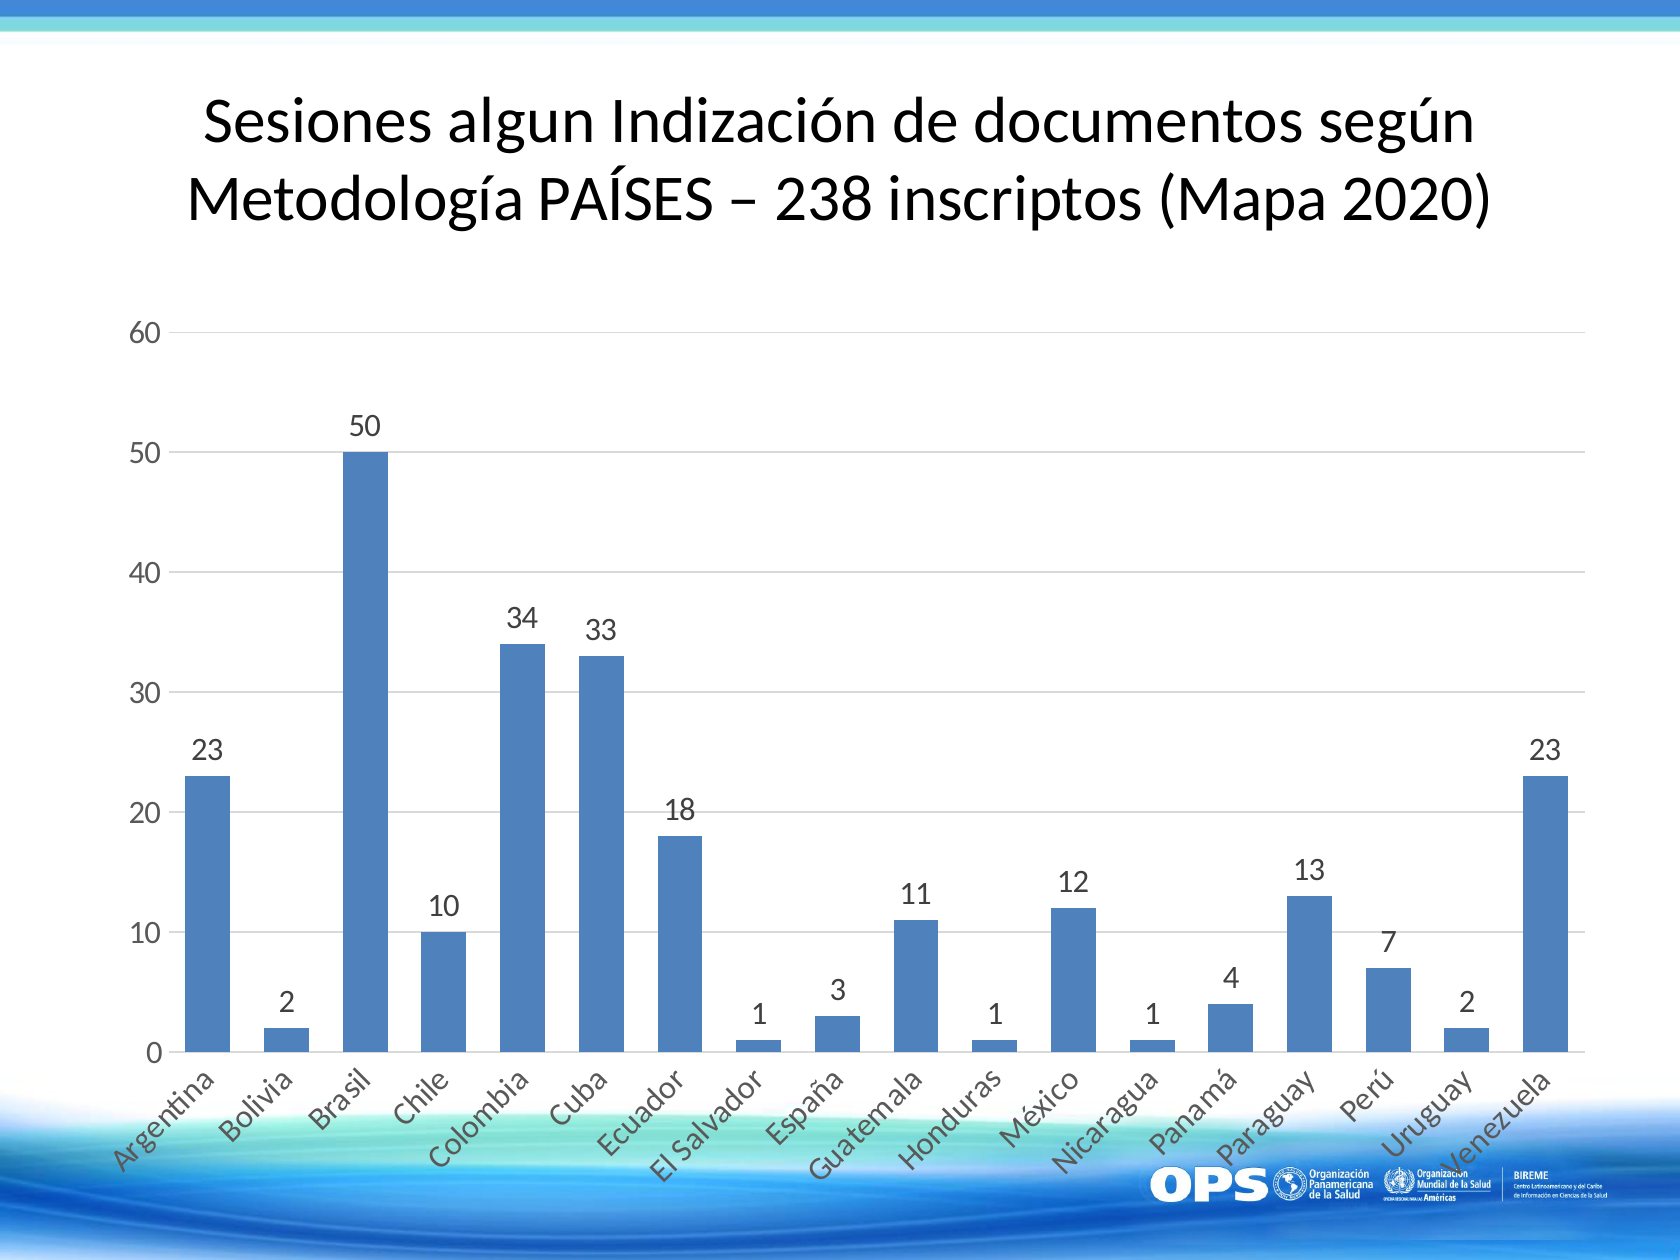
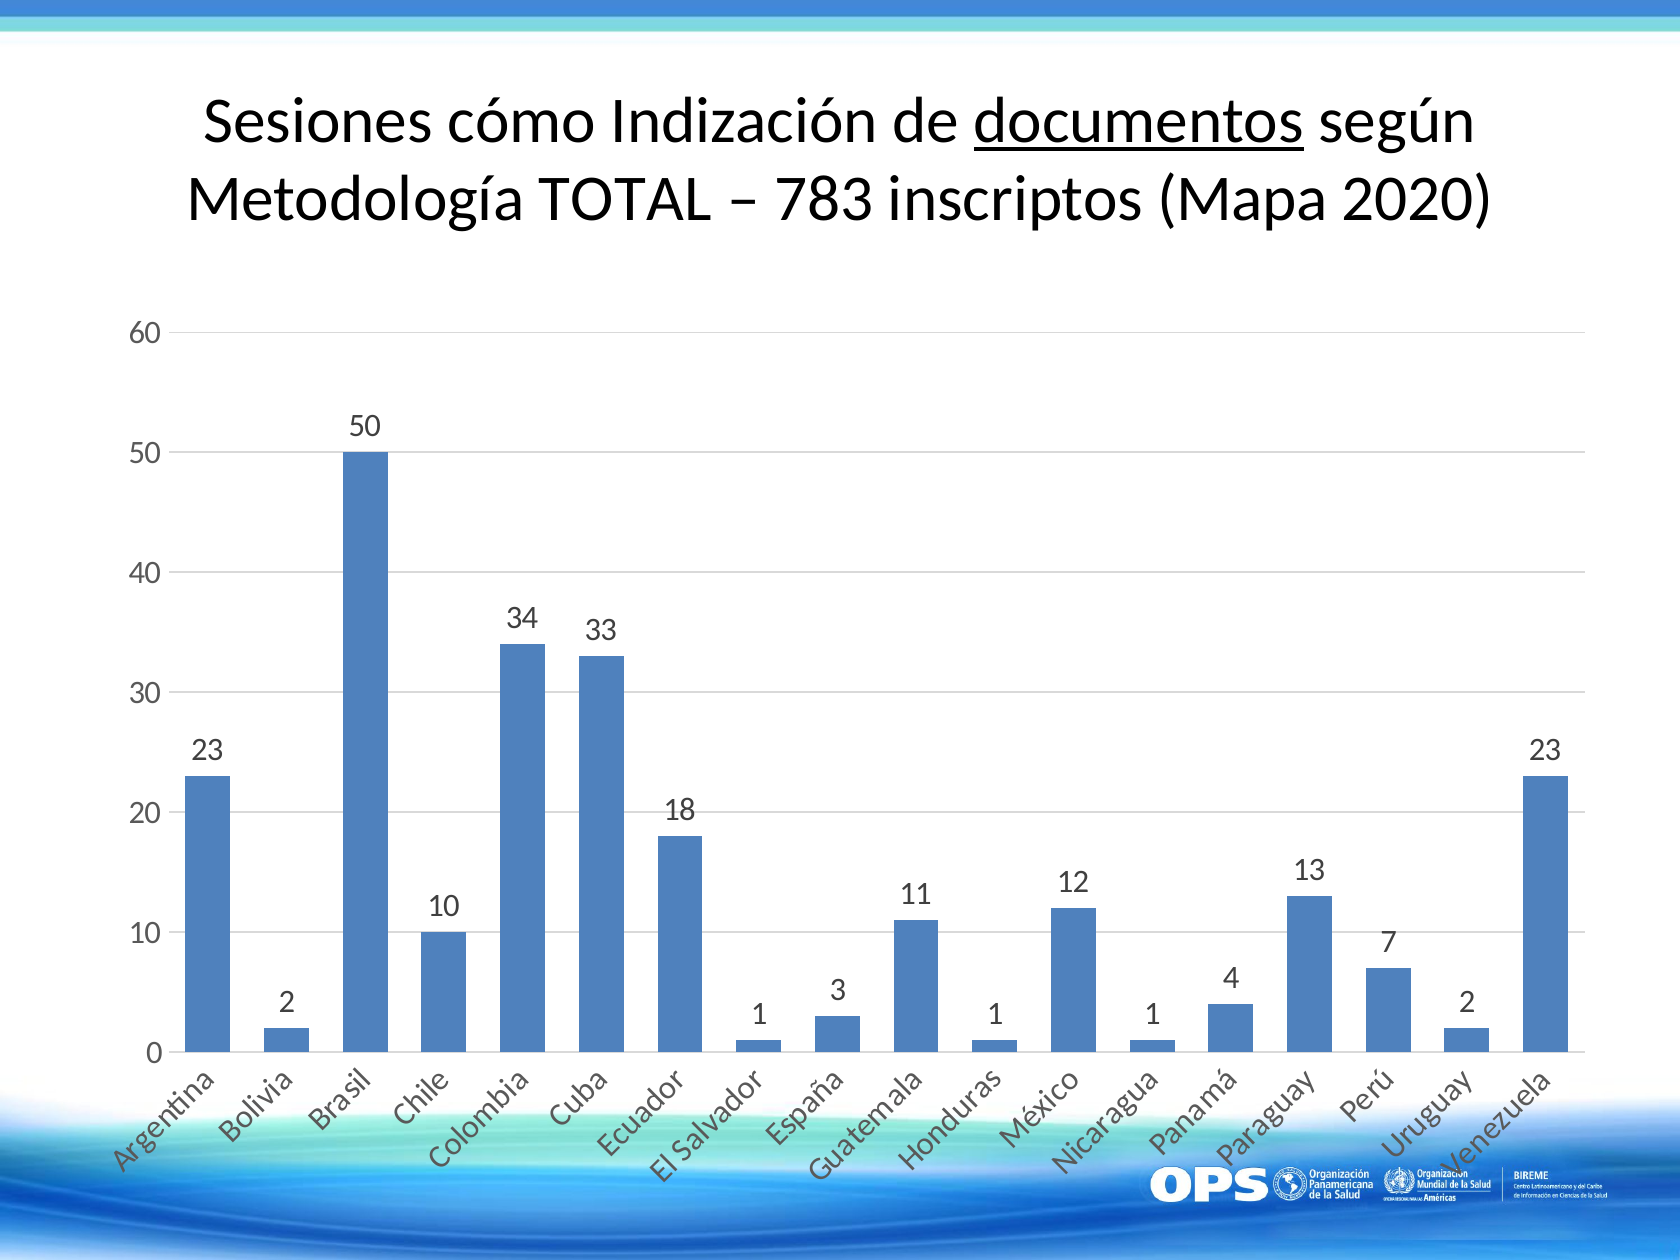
algun: algun -> cómo (522, 121)
documentos underline: none -> present (1139, 121)
PAÍSES: PAÍSES -> TOTAL (625, 199)
238: 238 -> 783 (824, 199)
